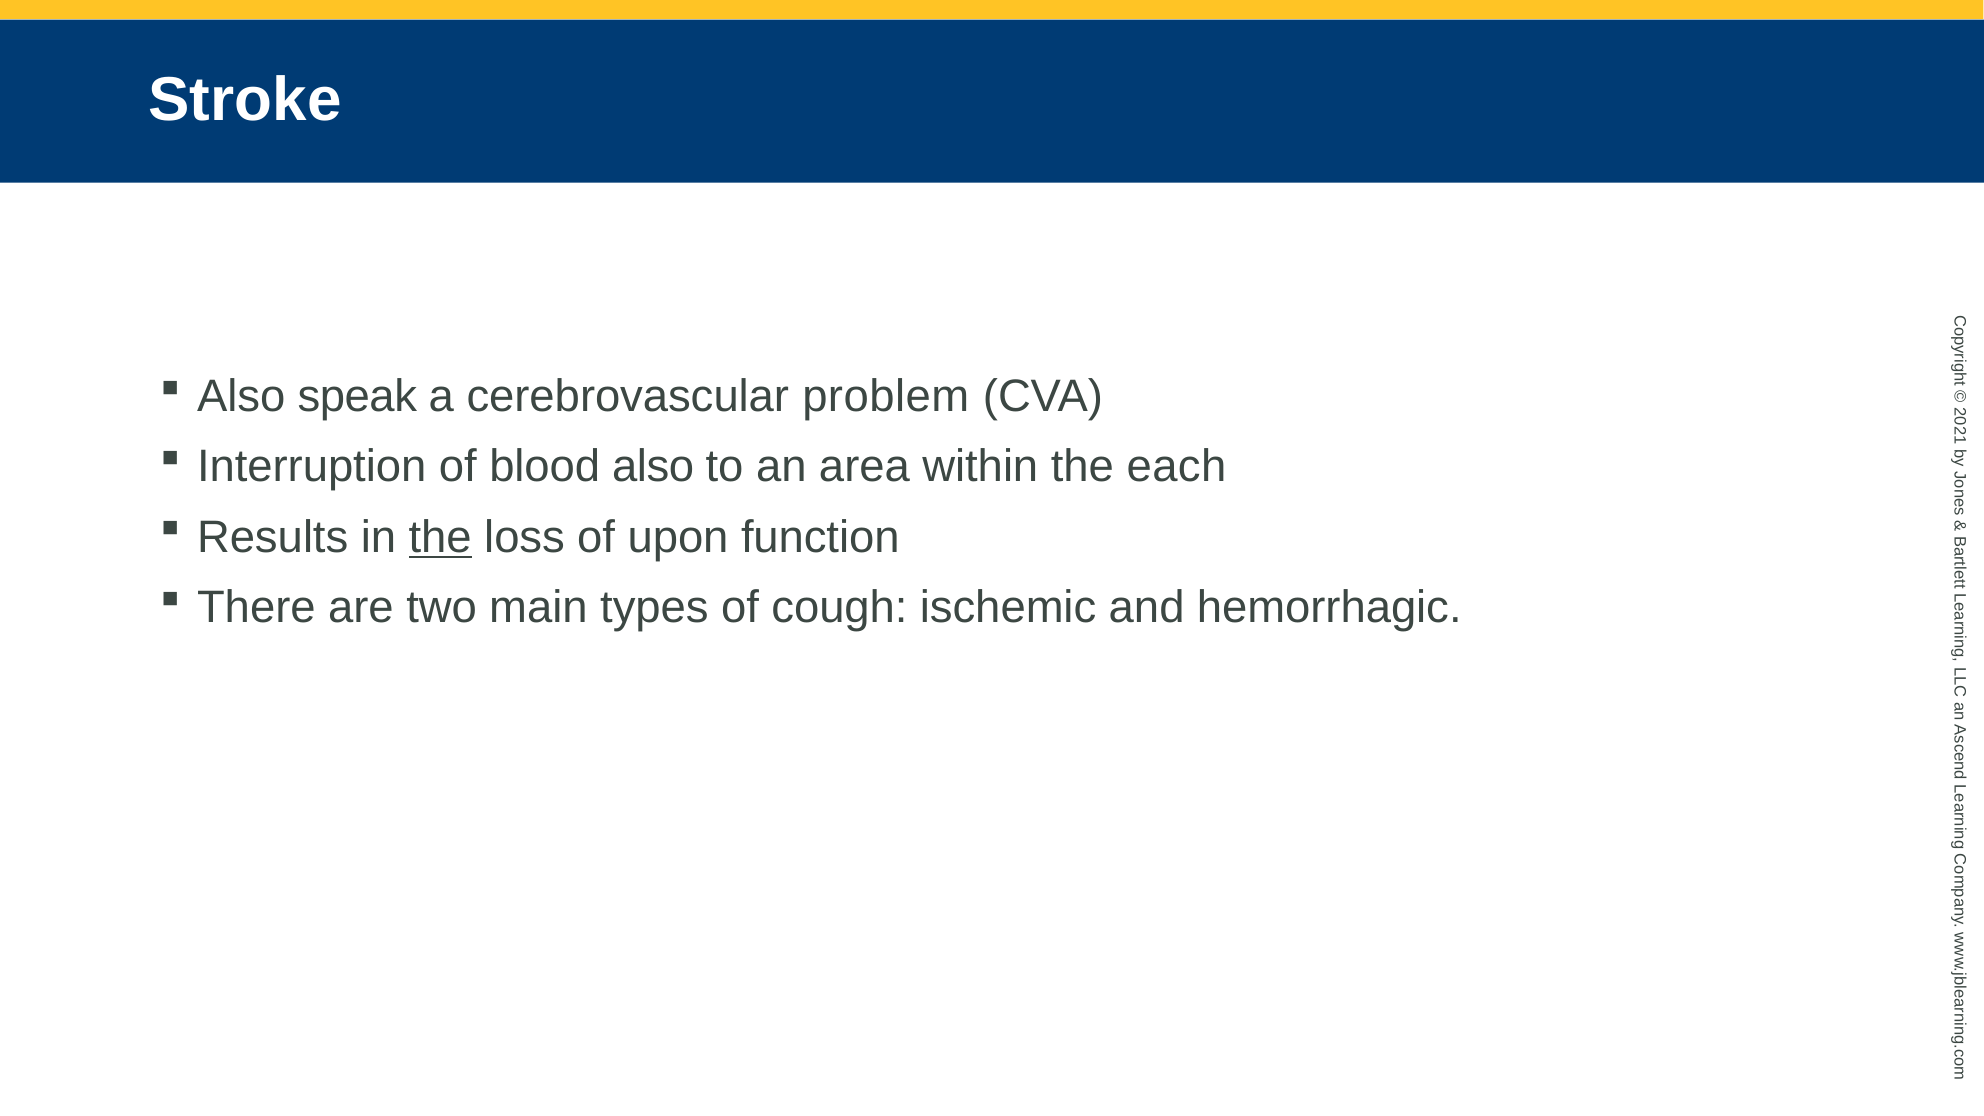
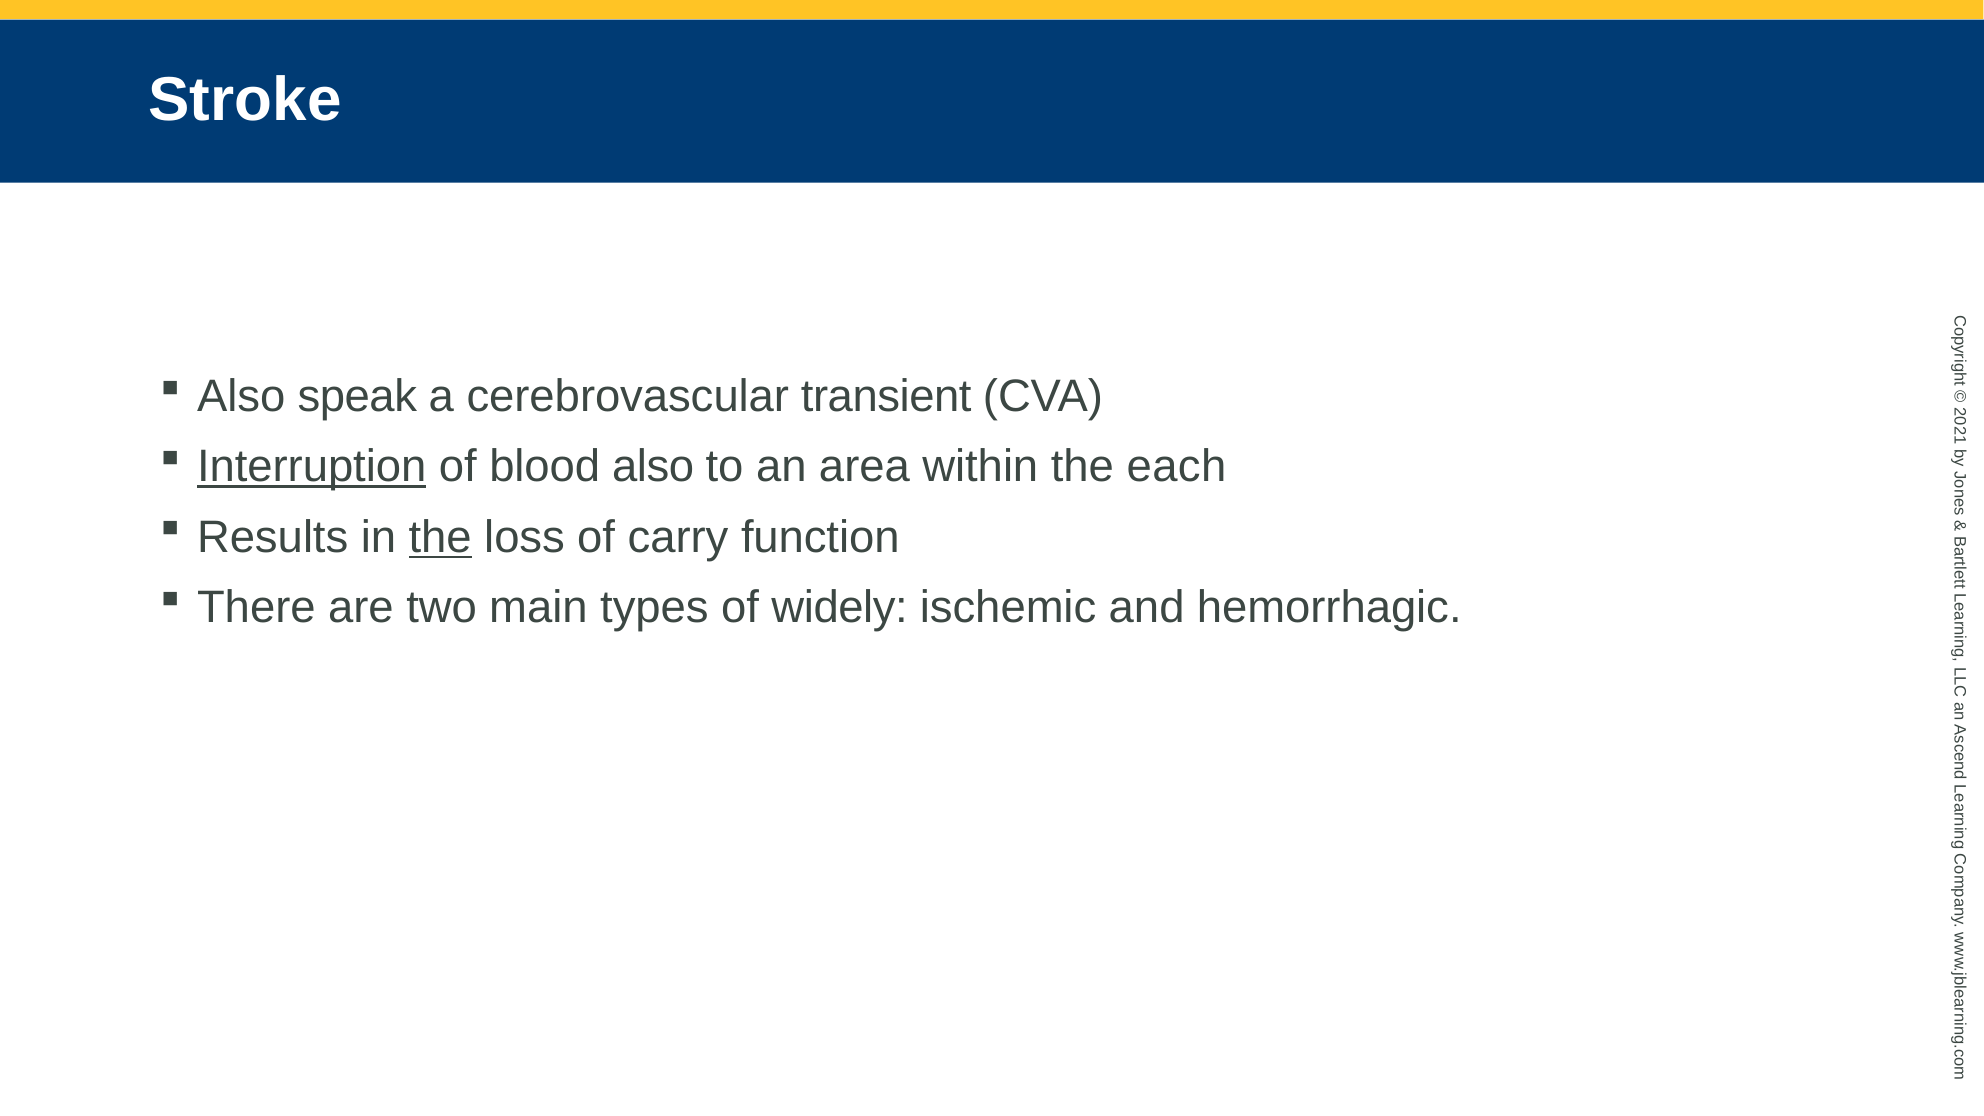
problem: problem -> transient (886, 396)
Interruption underline: none -> present (312, 467)
upon: upon -> carry (678, 537)
cough: cough -> widely (840, 608)
